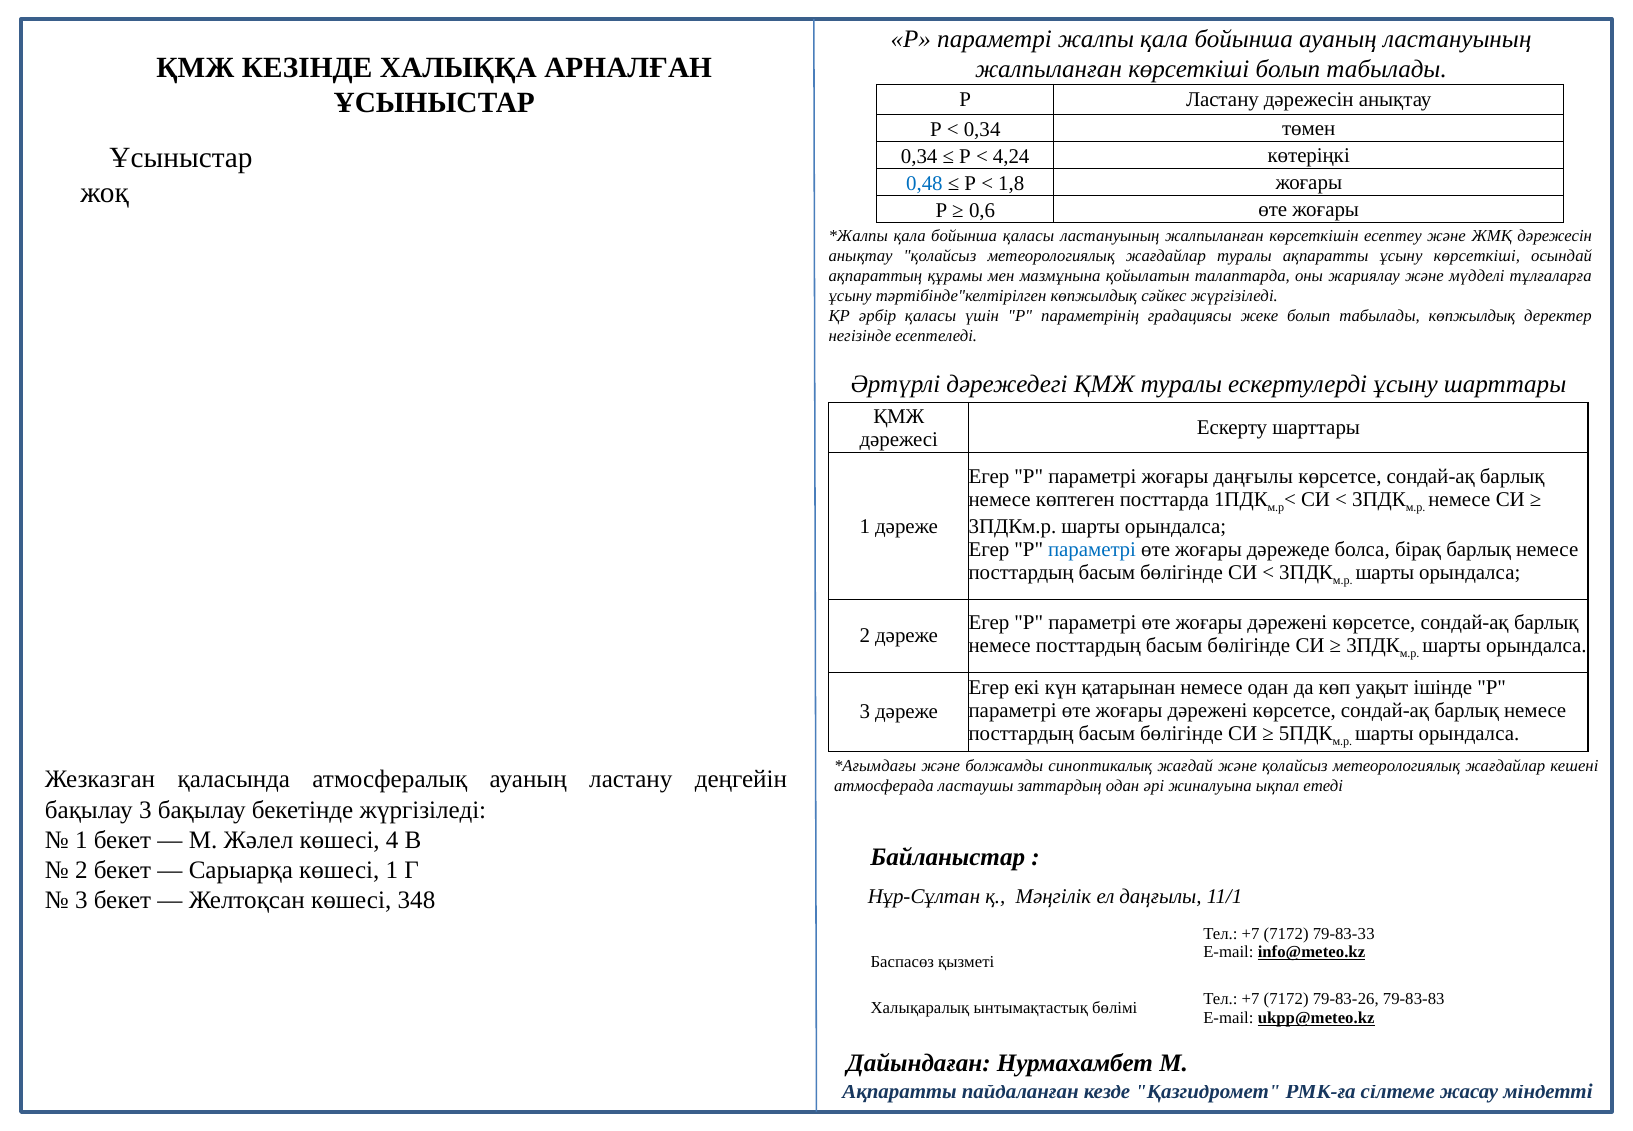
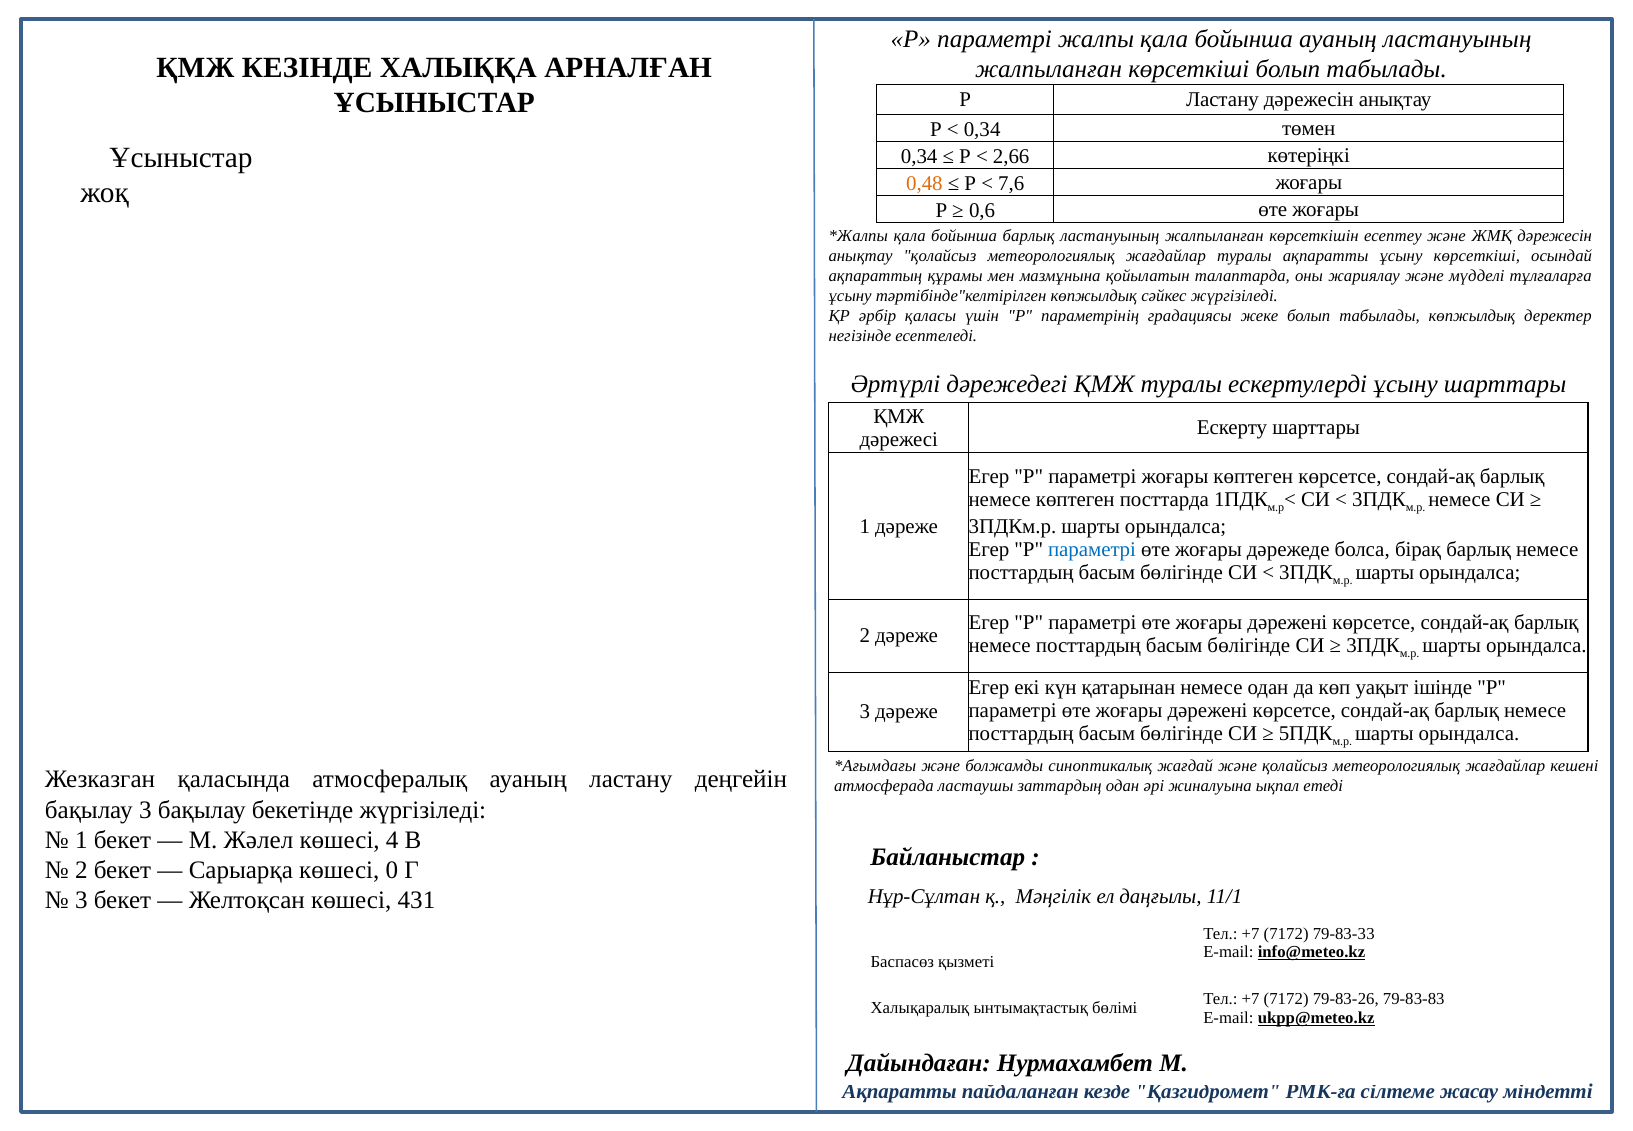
4,24: 4,24 -> 2,66 (1011, 156)
0,48 colour: blue -> orange (924, 183)
1,8: 1,8 -> 7,6 (1011, 183)
бойынша қаласы: қаласы -> барлық (1029, 236)
жоғары даңғылы: даңғылы -> көптеген (1253, 476)
көшесі 1: 1 -> 0 (392, 870)
348: 348 -> 431 (417, 900)
